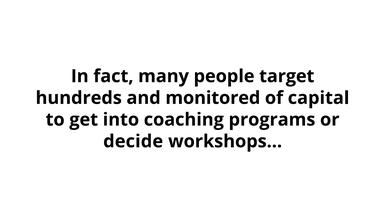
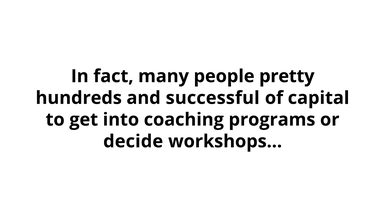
target: target -> pretty (287, 76)
monitored: monitored -> successful (213, 98)
